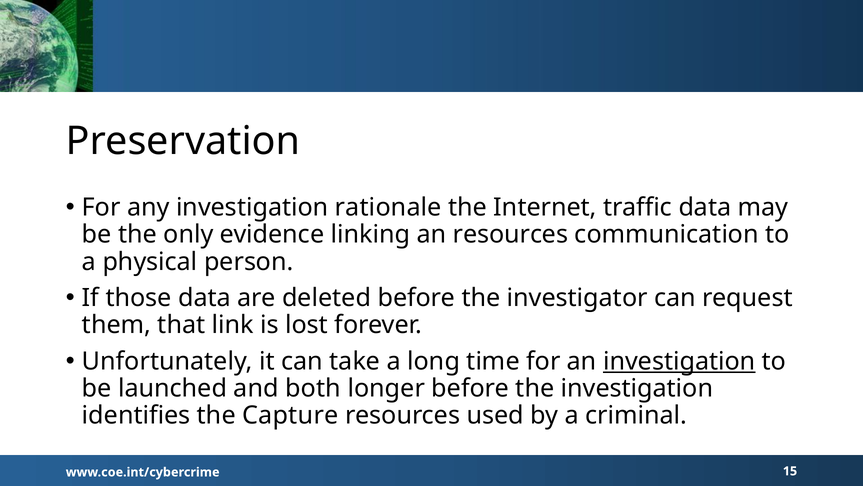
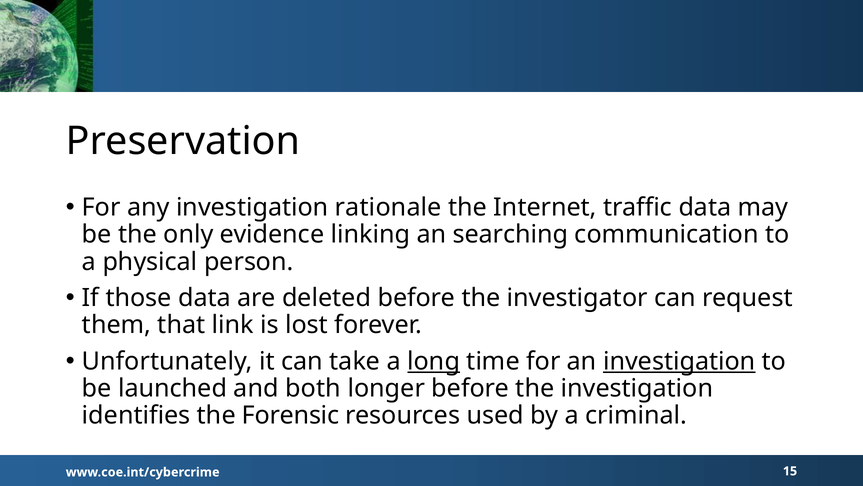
an resources: resources -> searching (510, 234)
long underline: none -> present (434, 361)
Capture: Capture -> Forensic (291, 415)
